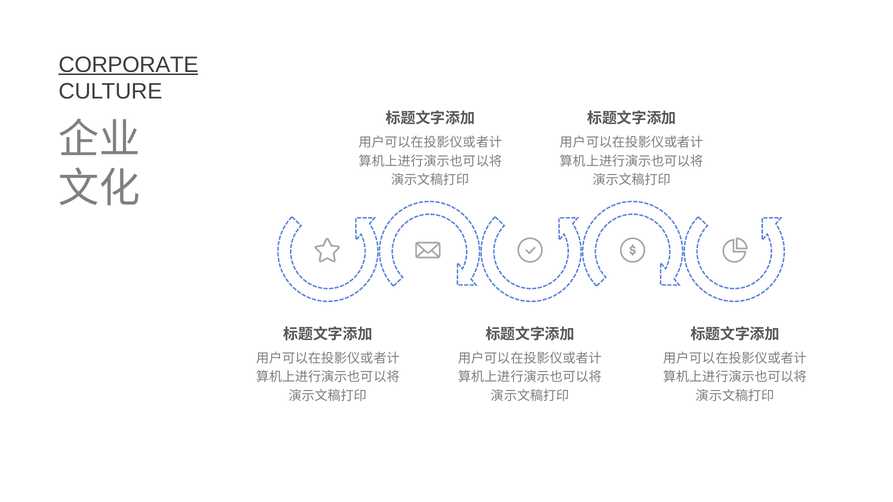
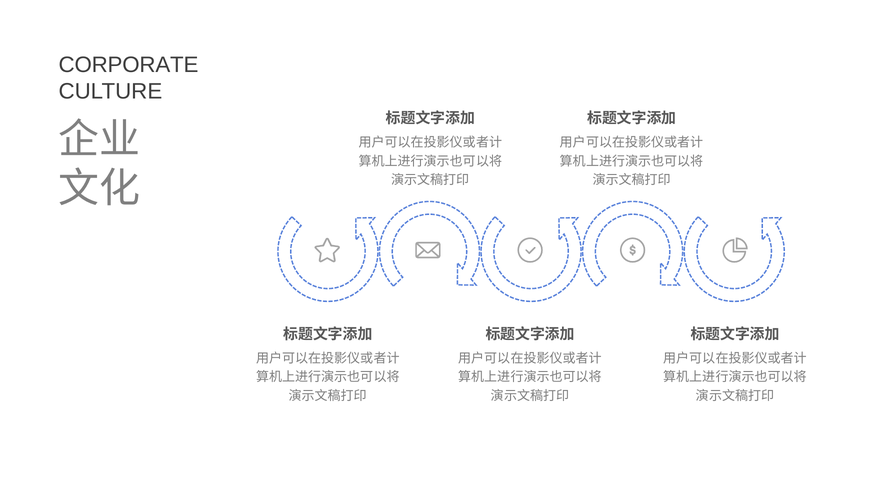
CORPORATE underline: present -> none (128, 65)
